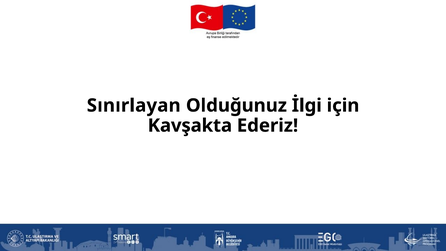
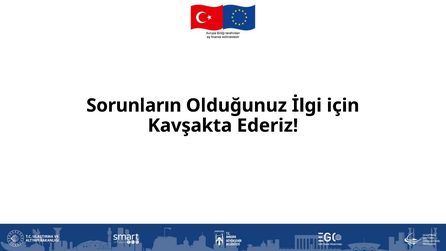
Sınırlayan: Sınırlayan -> Sorunların (134, 105)
